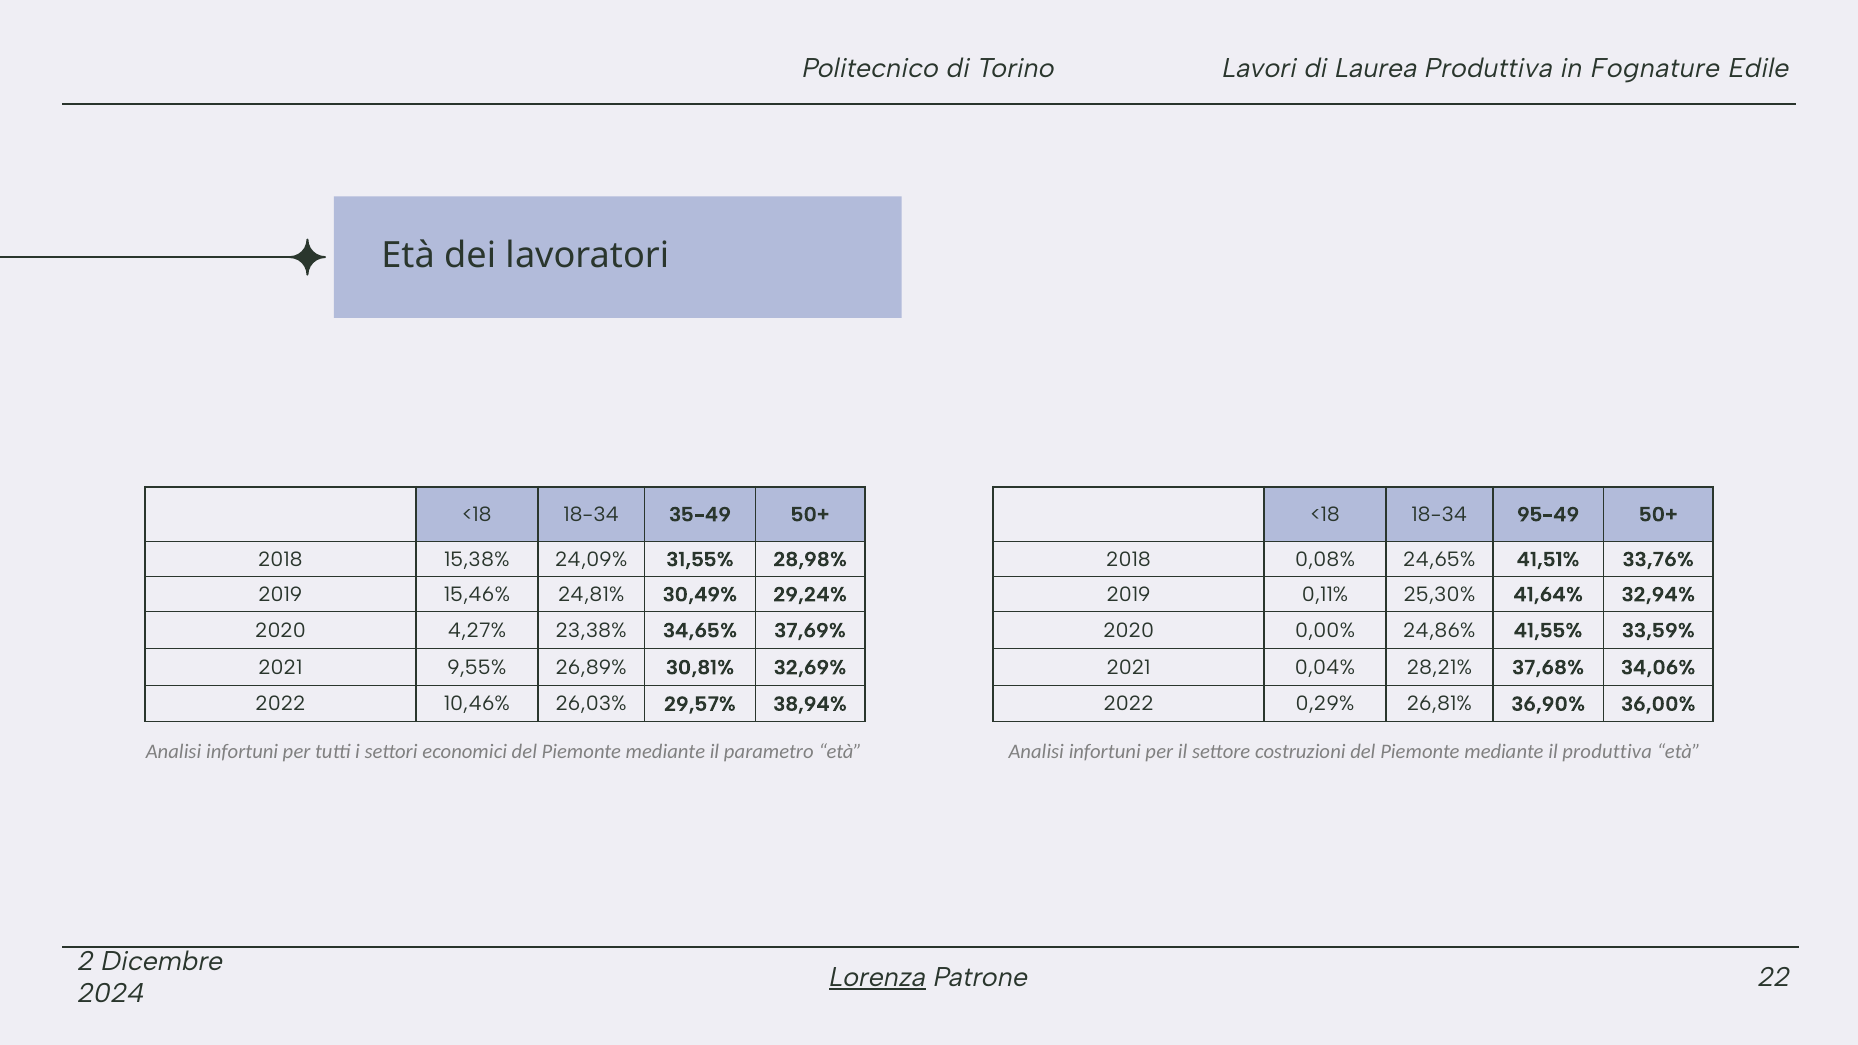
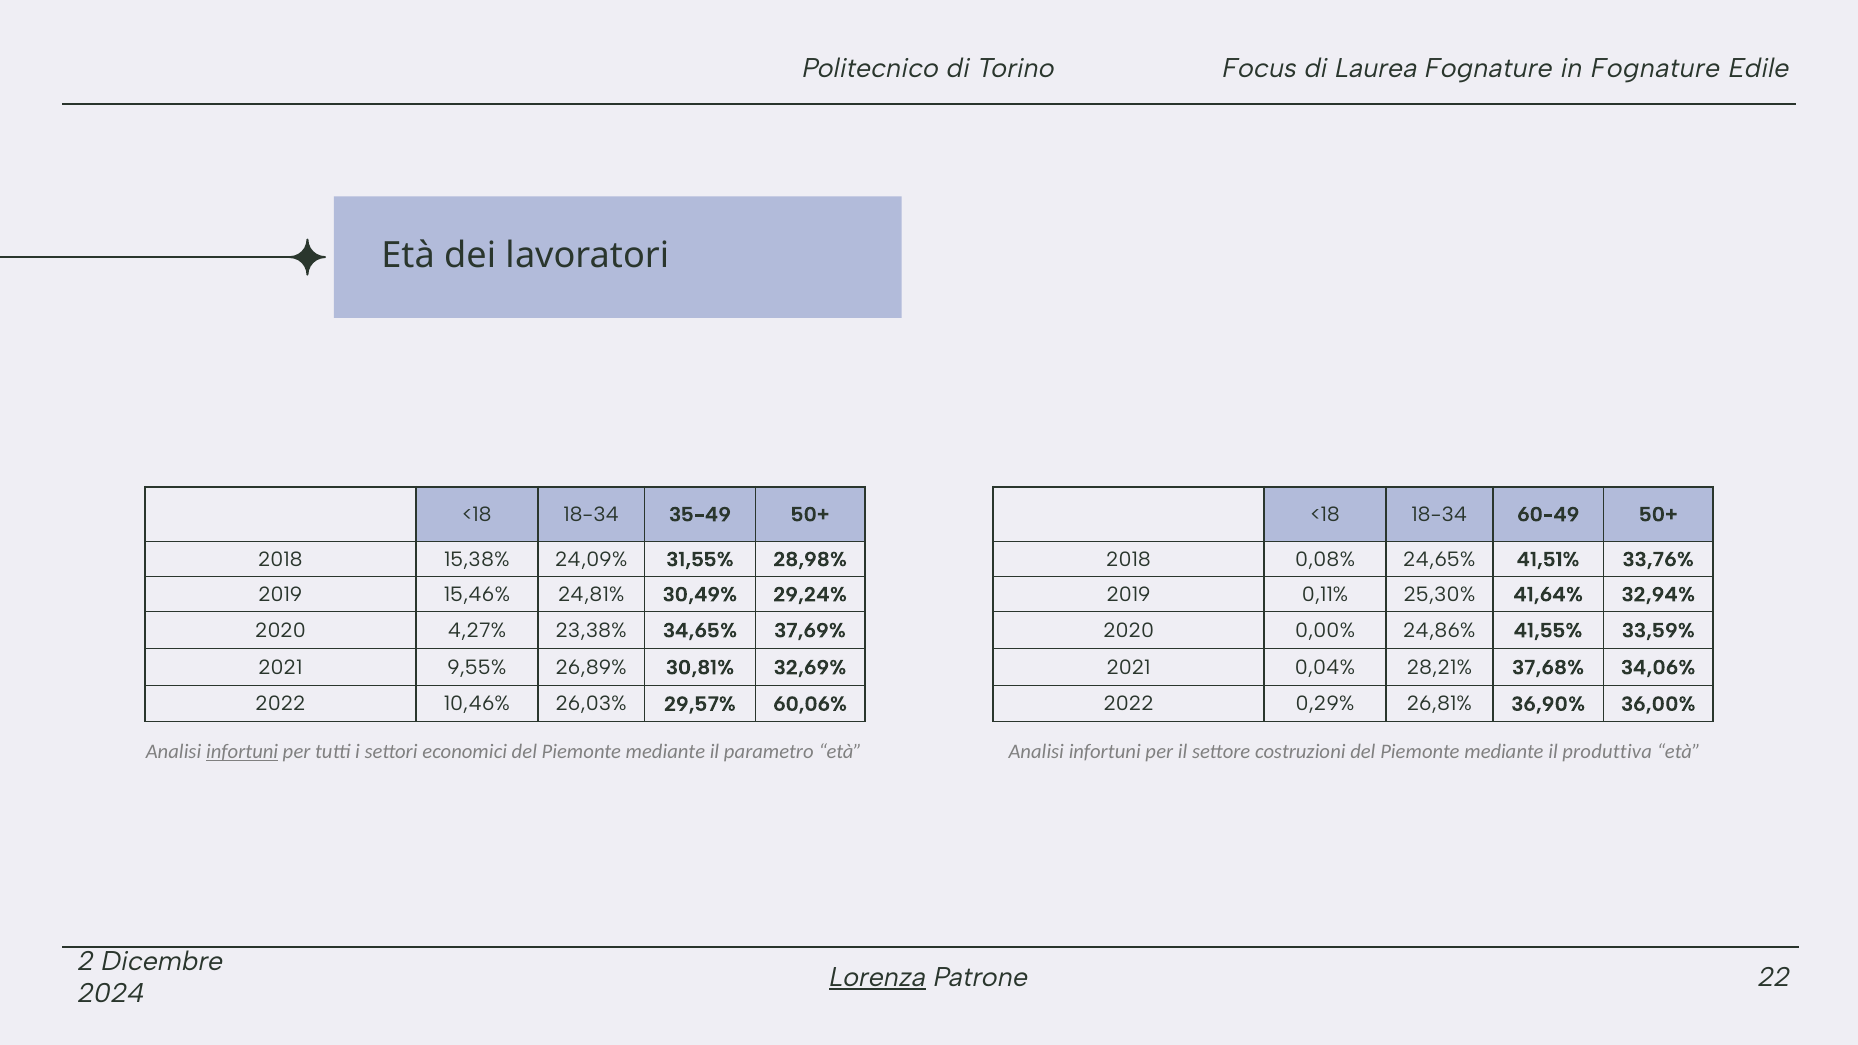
Lavori: Lavori -> Focus (1260, 69)
Laurea Produttiva: Produttiva -> Fognature (1489, 69)
95-49: 95-49 -> 60-49 (1548, 515)
38,94%: 38,94% -> 60,06% (810, 704)
infortuni underline: none -> present (242, 751)
